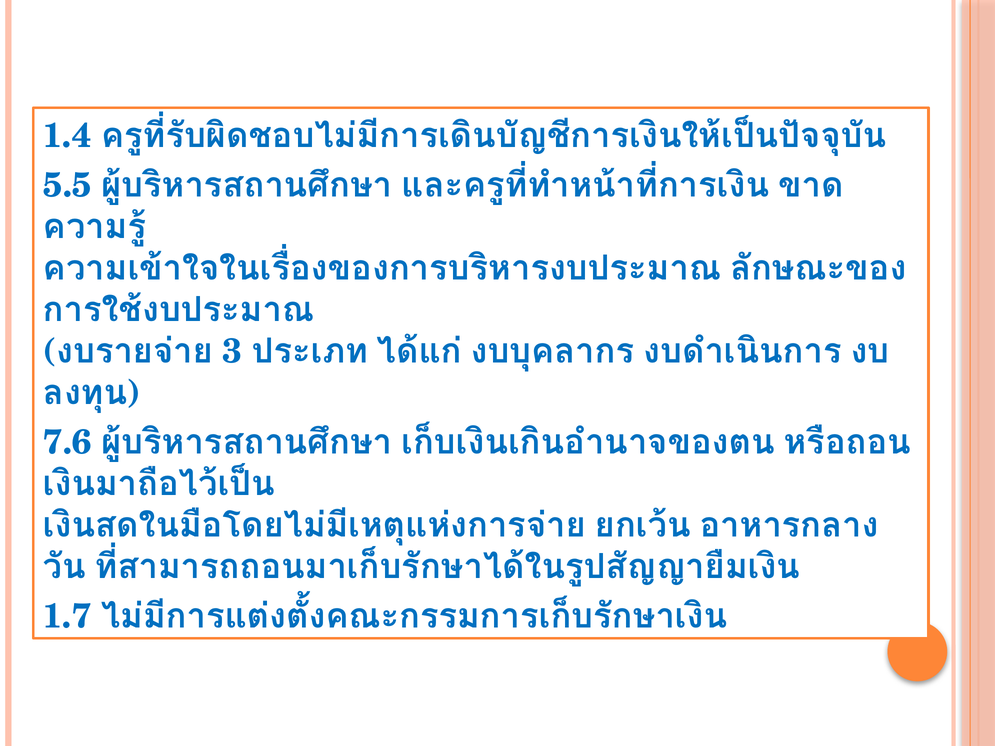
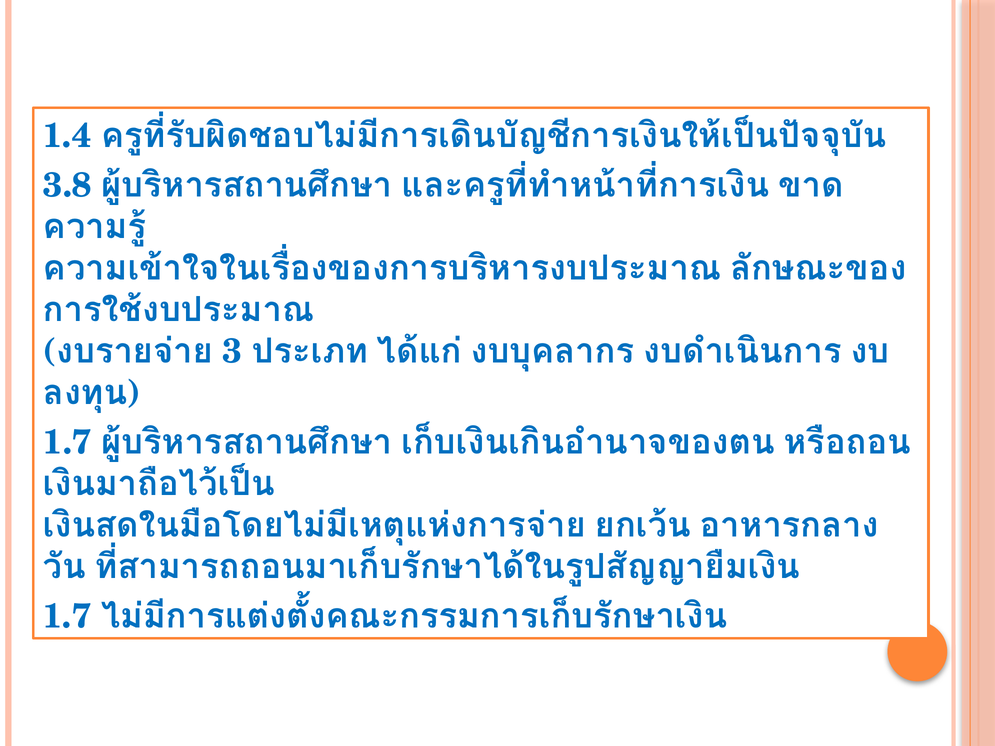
5.5: 5.5 -> 3.8 (67, 186)
7.6: 7.6 -> 1.7 (67, 443)
